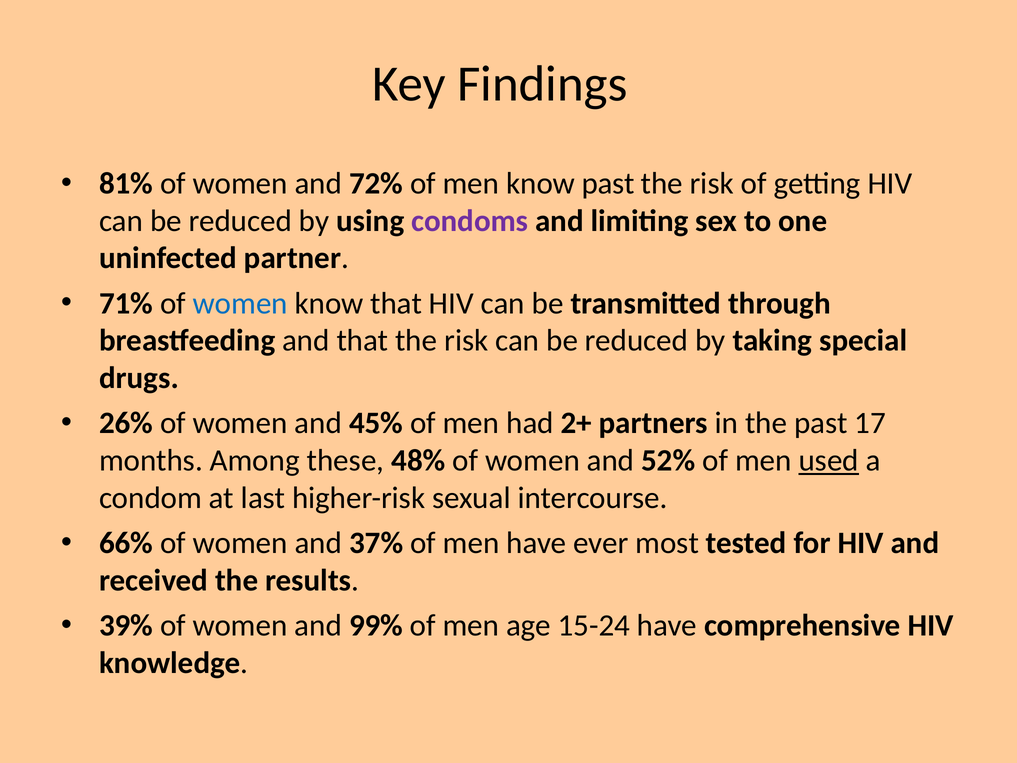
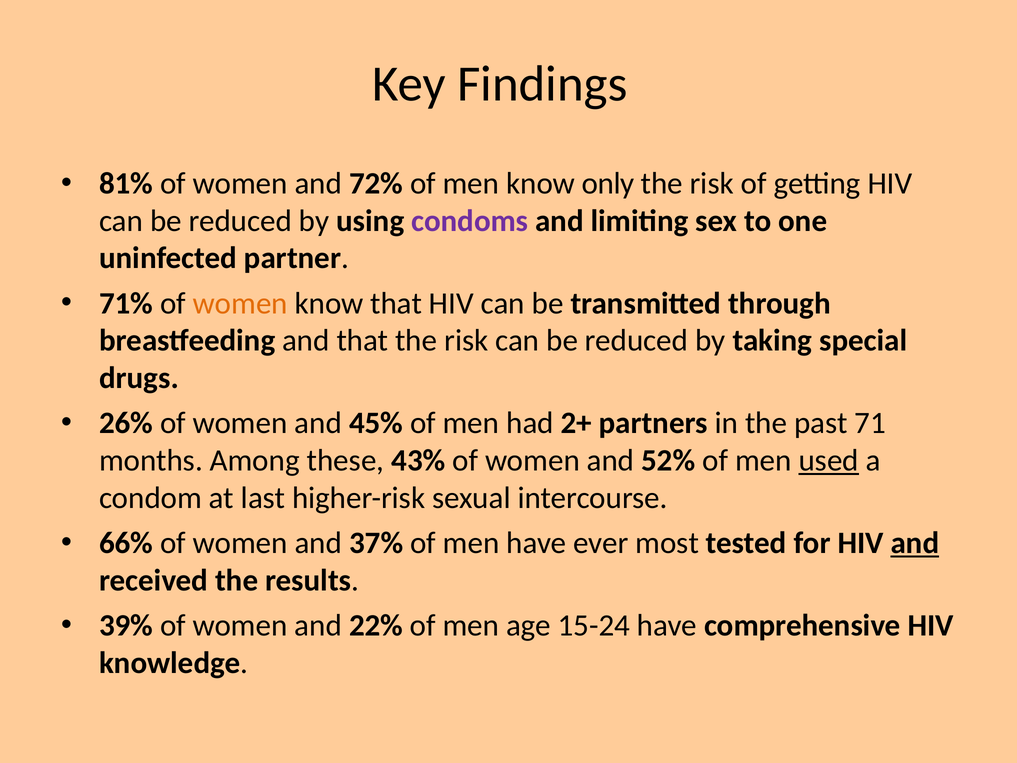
know past: past -> only (608, 184)
women colour: blue -> orange (240, 303)
17: 17 -> 71 (870, 423)
48%: 48% -> 43% (418, 460)
and underline: none -> present (915, 543)
99%: 99% -> 22% (376, 625)
